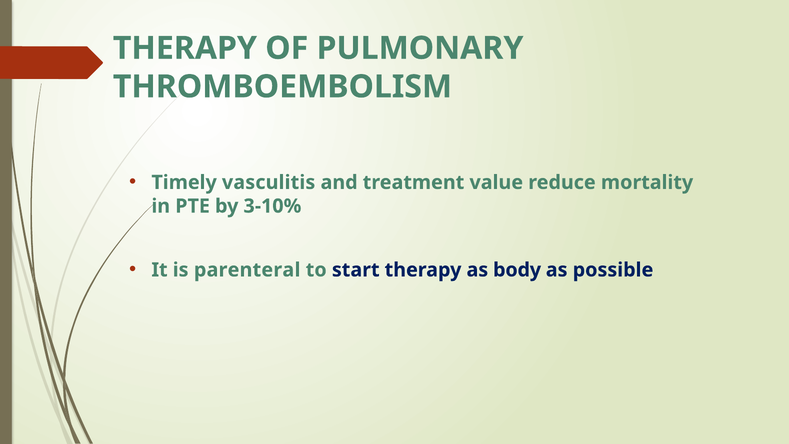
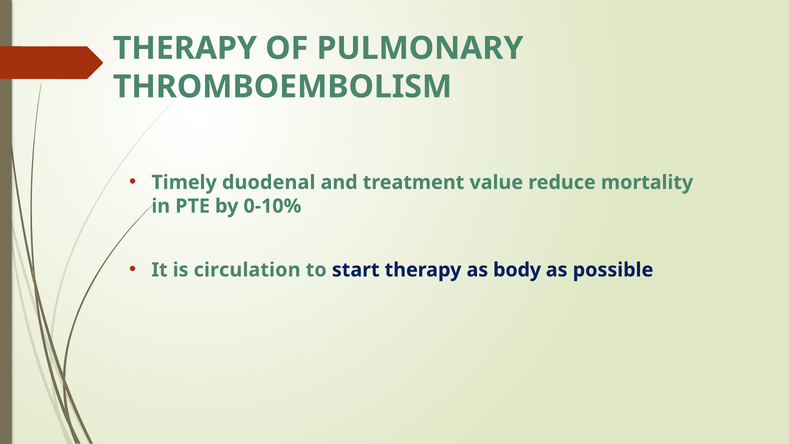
vasculitis: vasculitis -> duodenal (269, 182)
3-10%: 3-10% -> 0-10% (272, 206)
parenteral: parenteral -> circulation (247, 270)
